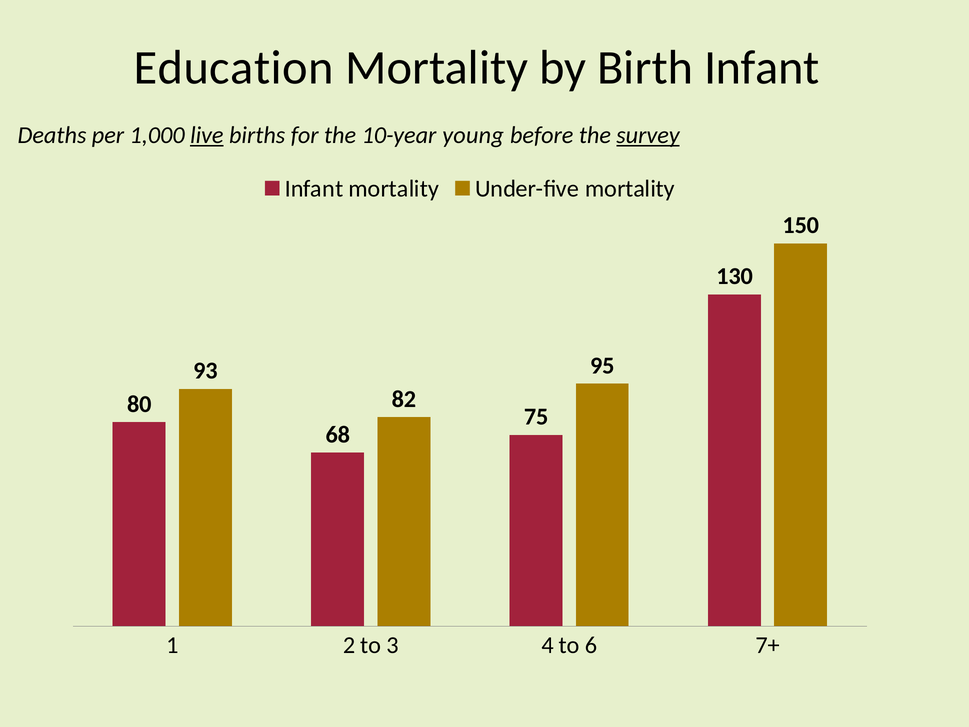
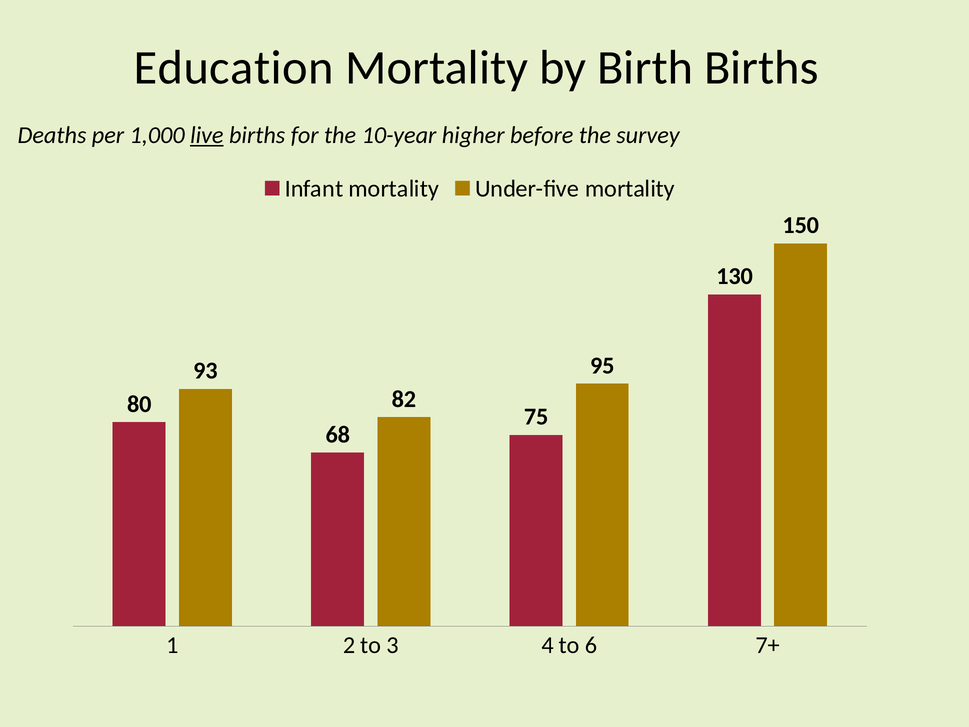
Birth Infant: Infant -> Births (761, 68)
young: young -> higher (473, 135)
survey underline: present -> none (648, 135)
